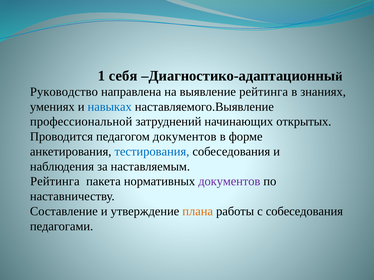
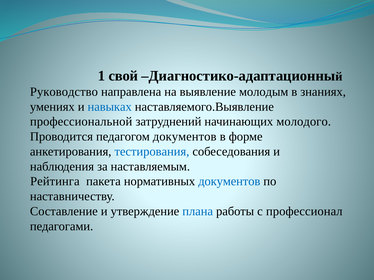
себя: себя -> свой (123, 76)
выявление рейтинга: рейтинга -> молодым (264, 92)
открытых: открытых -> молодого (304, 122)
документов colour: purple -> blue (229, 182)
плана colour: orange -> blue (198, 212)
с собеседования: собеседования -> профессионал (304, 212)
